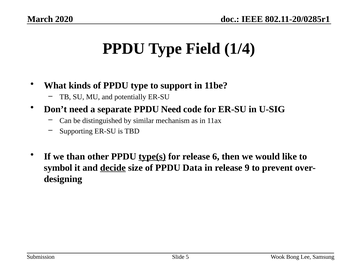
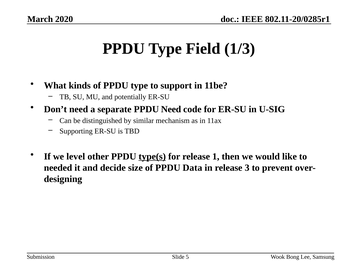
1/4: 1/4 -> 1/3 (240, 49)
than: than -> level (76, 157)
6: 6 -> 1 (216, 157)
symbol: symbol -> needed (58, 168)
decide underline: present -> none (113, 168)
9: 9 -> 3 (247, 168)
